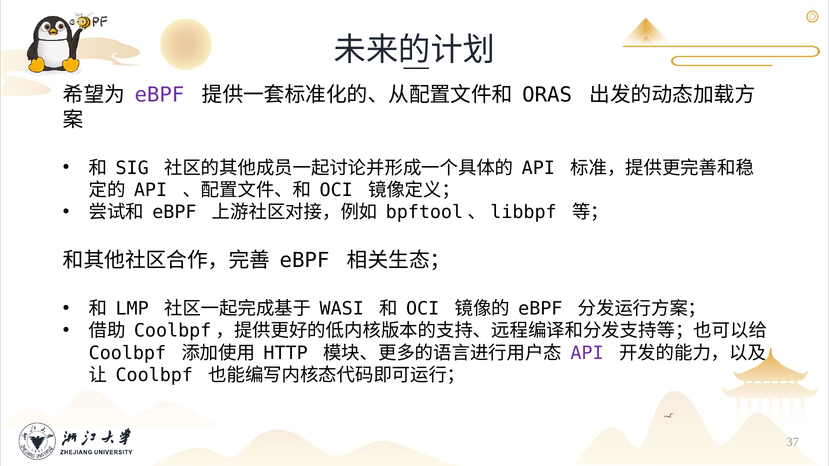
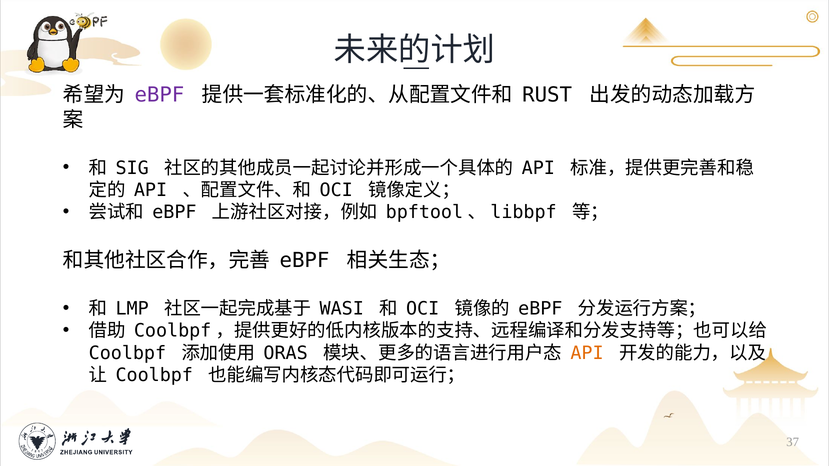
ORAS: ORAS -> RUST (547, 95)
HTTP: HTTP -> ORAS (286, 353)
API colour: purple -> orange (587, 353)
